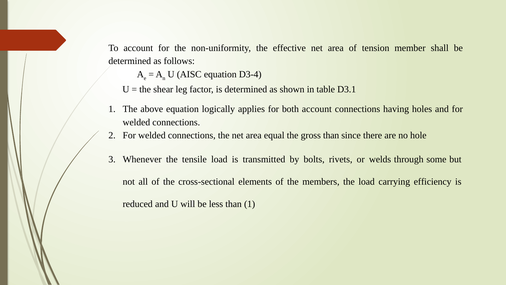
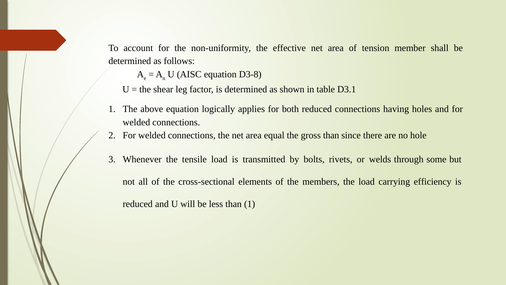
D3-4: D3-4 -> D3-8 (250, 74)
both account: account -> reduced (317, 109)
